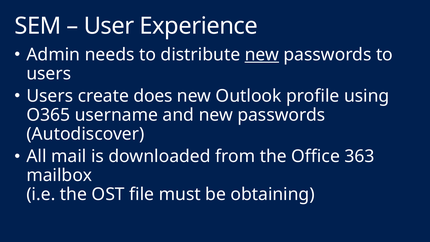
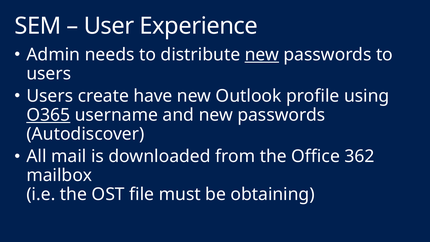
does: does -> have (153, 96)
O365 underline: none -> present (48, 115)
363: 363 -> 362 (360, 156)
